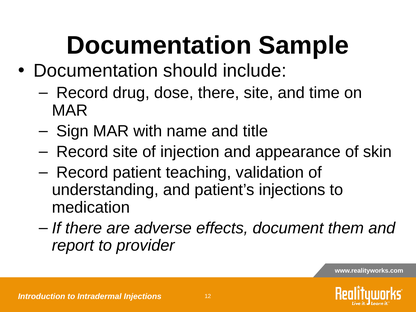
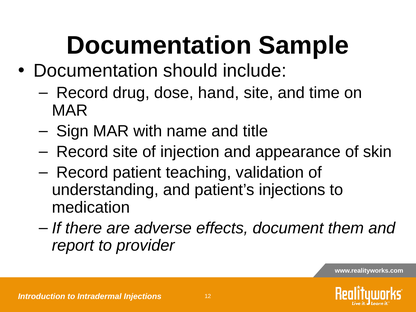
dose there: there -> hand (219, 93)
